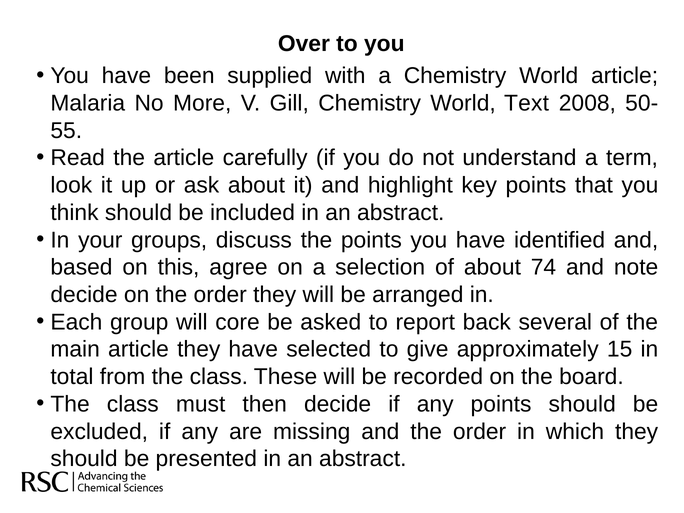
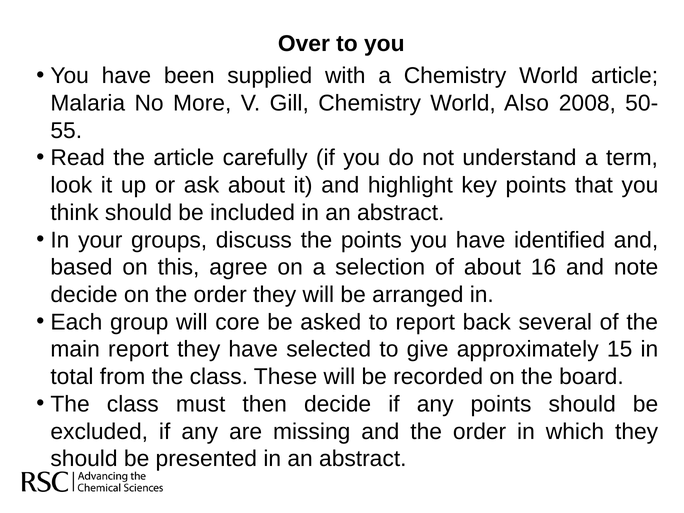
Text: Text -> Also (527, 103)
74: 74 -> 16 (543, 267)
main article: article -> report (138, 349)
